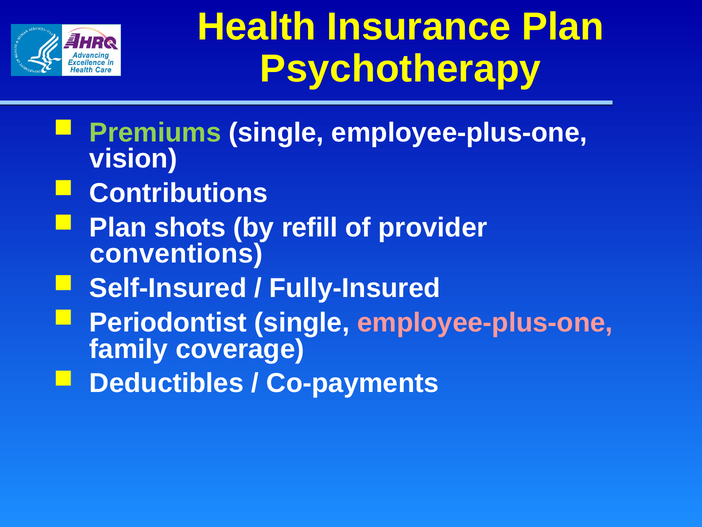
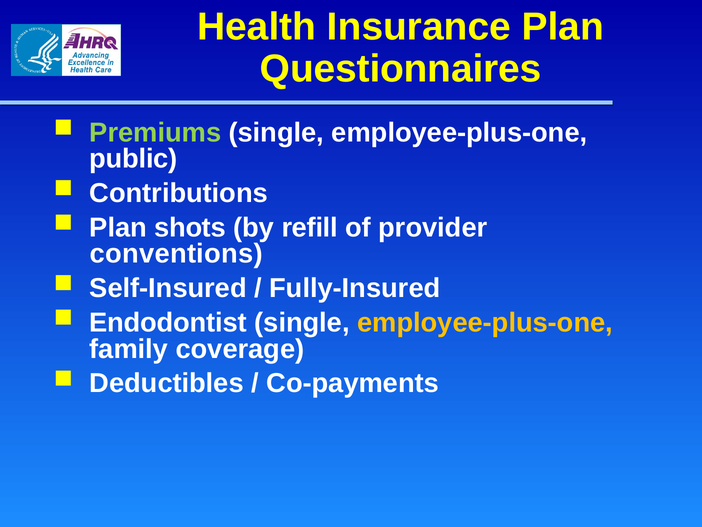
Psychotherapy: Psychotherapy -> Questionnaires (401, 69)
vision: vision -> public (133, 159)
Periodontist: Periodontist -> Endodontist (168, 322)
employee-plus-one colour: pink -> yellow (485, 322)
